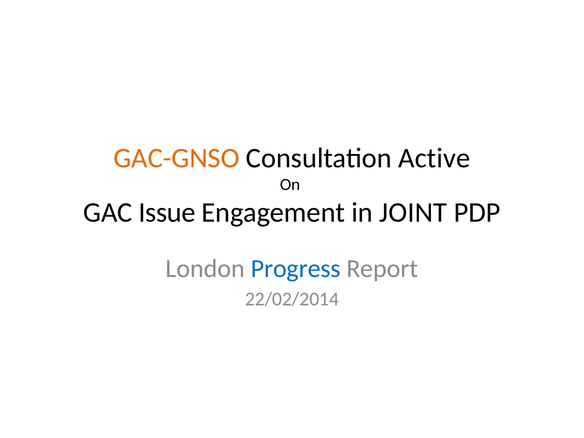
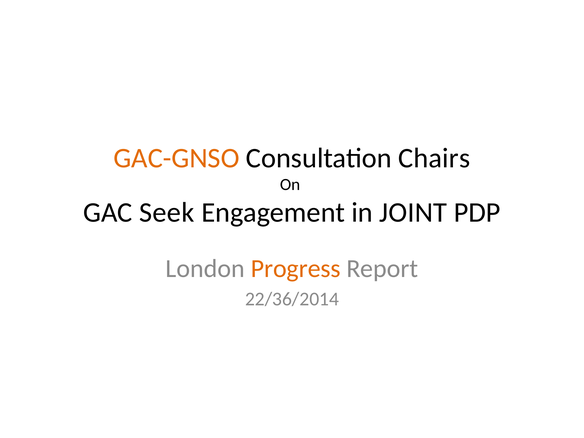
Active: Active -> Chairs (434, 158)
Issue: Issue -> Seek (167, 213)
Progress colour: blue -> orange (296, 269)
22/02/2014: 22/02/2014 -> 22/36/2014 (292, 299)
